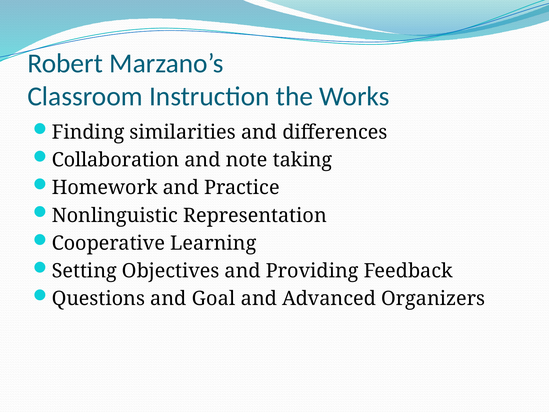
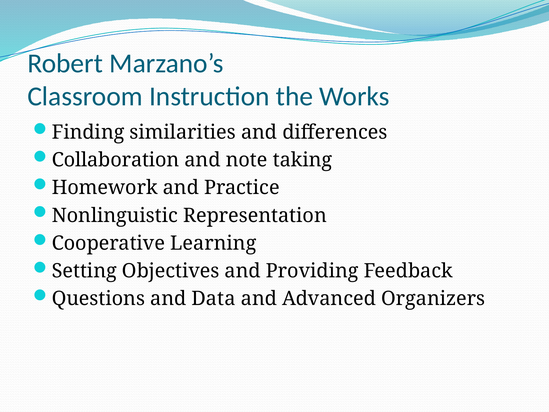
Goal: Goal -> Data (214, 299)
